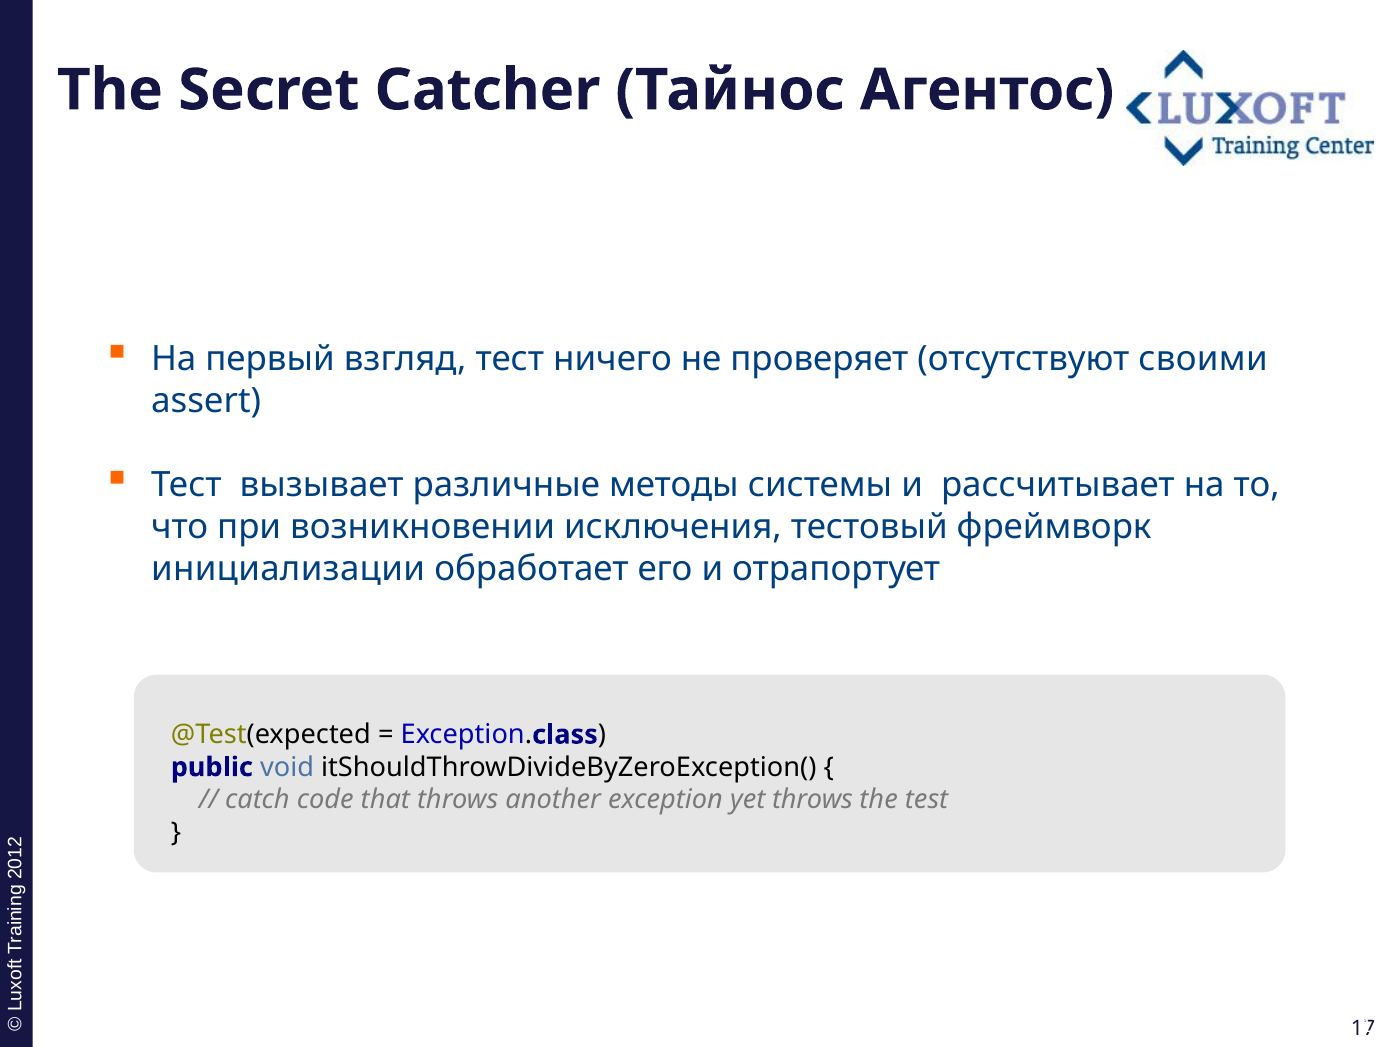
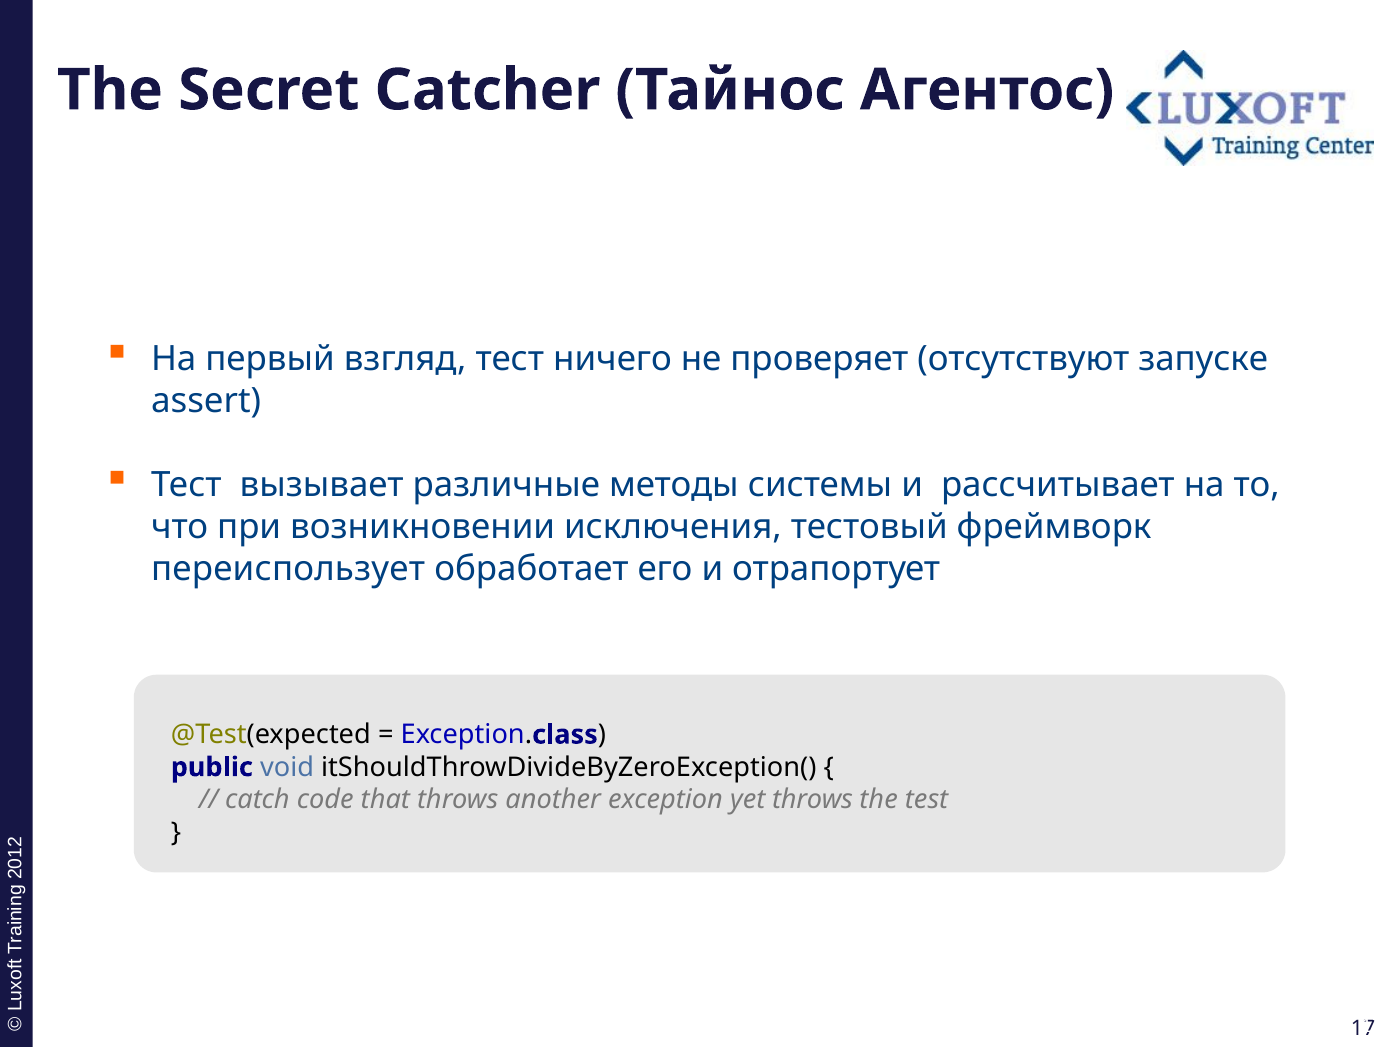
своими: своими -> запуске (1203, 359)
инициализации: инициализации -> переиспользует (288, 569)
